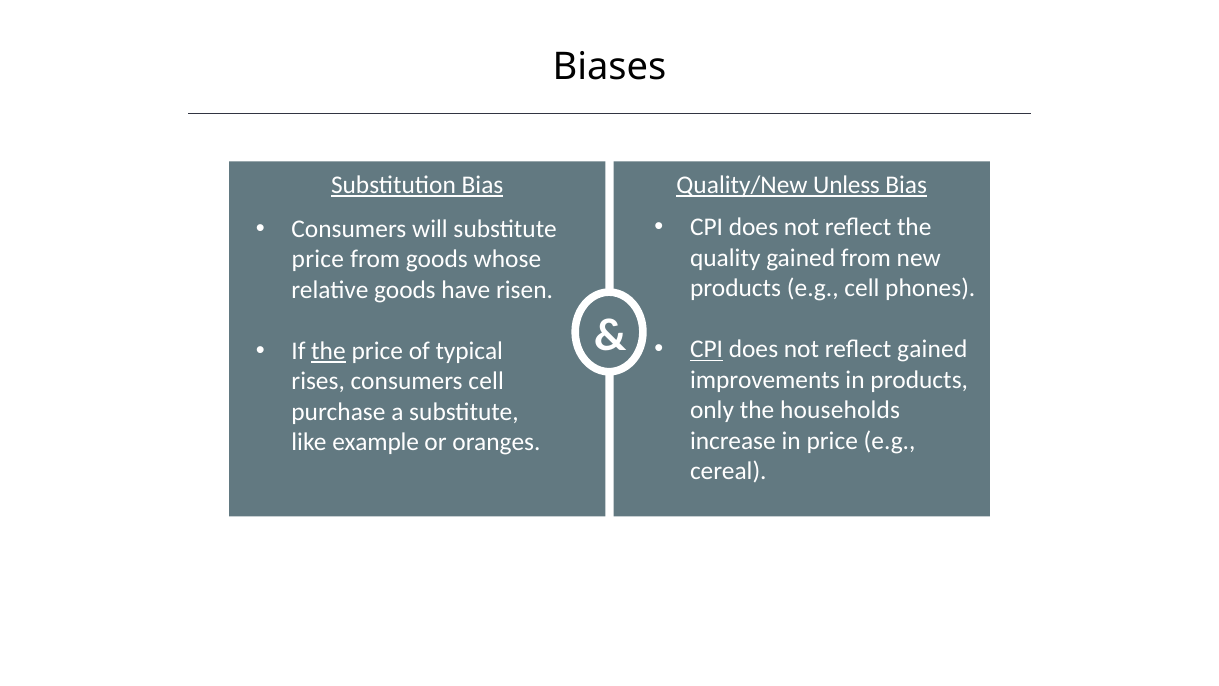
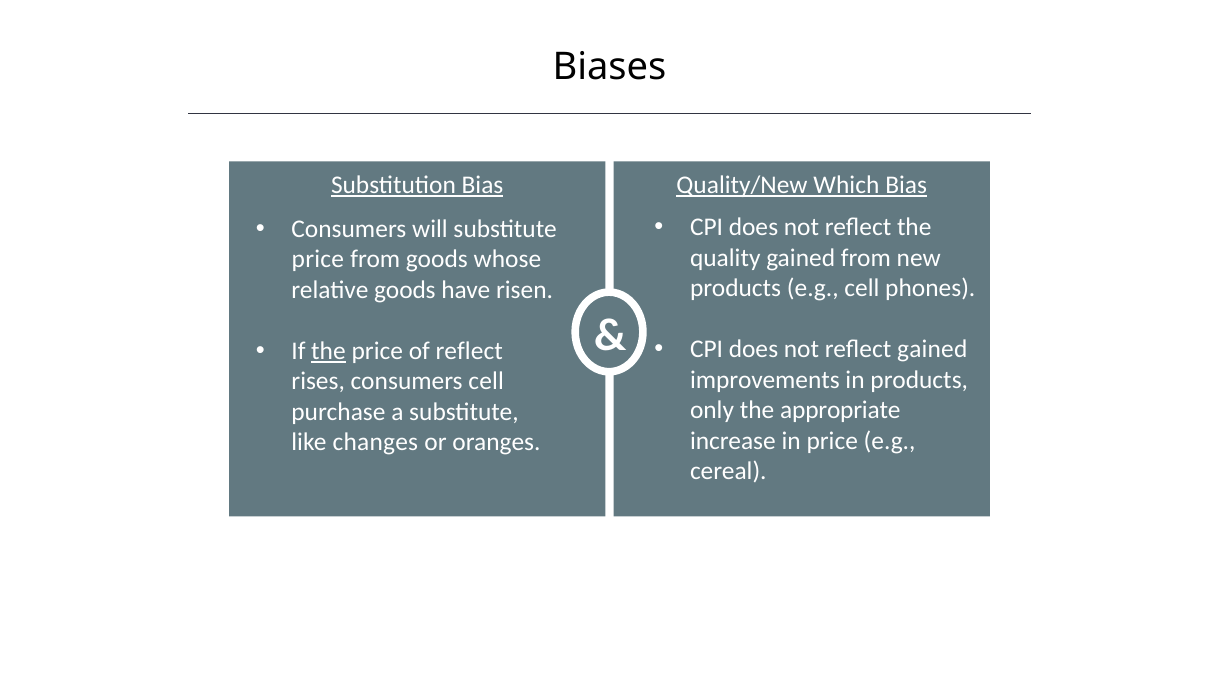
Unless: Unless -> Which (846, 185)
CPI underline: present -> none (707, 349)
of typical: typical -> reflect (469, 351)
households: households -> appropriate (840, 410)
example: example -> changes (375, 442)
